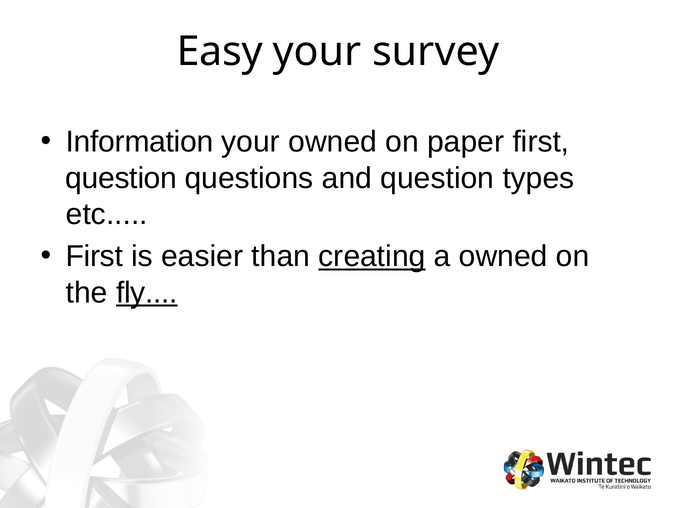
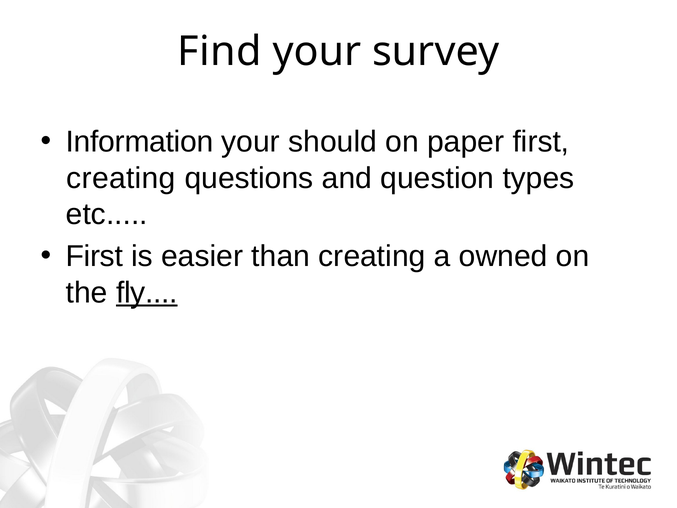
Easy: Easy -> Find (219, 51)
your owned: owned -> should (333, 142)
question: question -> creating (121, 178)
creating underline: present -> none (372, 256)
